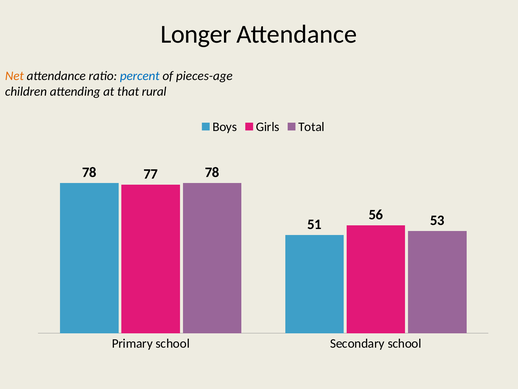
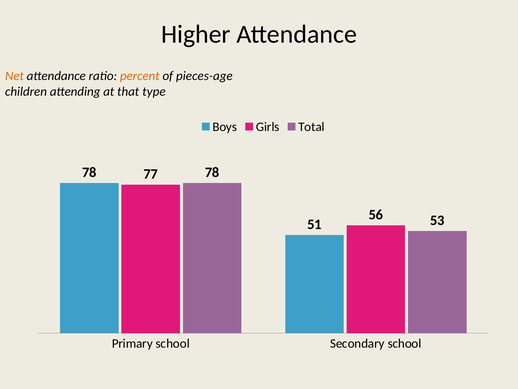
Longer: Longer -> Higher (196, 34)
percent colour: blue -> orange (140, 76)
rural: rural -> type (154, 91)
